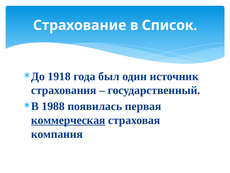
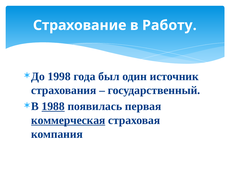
Список: Список -> Работу (169, 25)
1918: 1918 -> 1998 (59, 76)
1988 underline: none -> present (53, 106)
